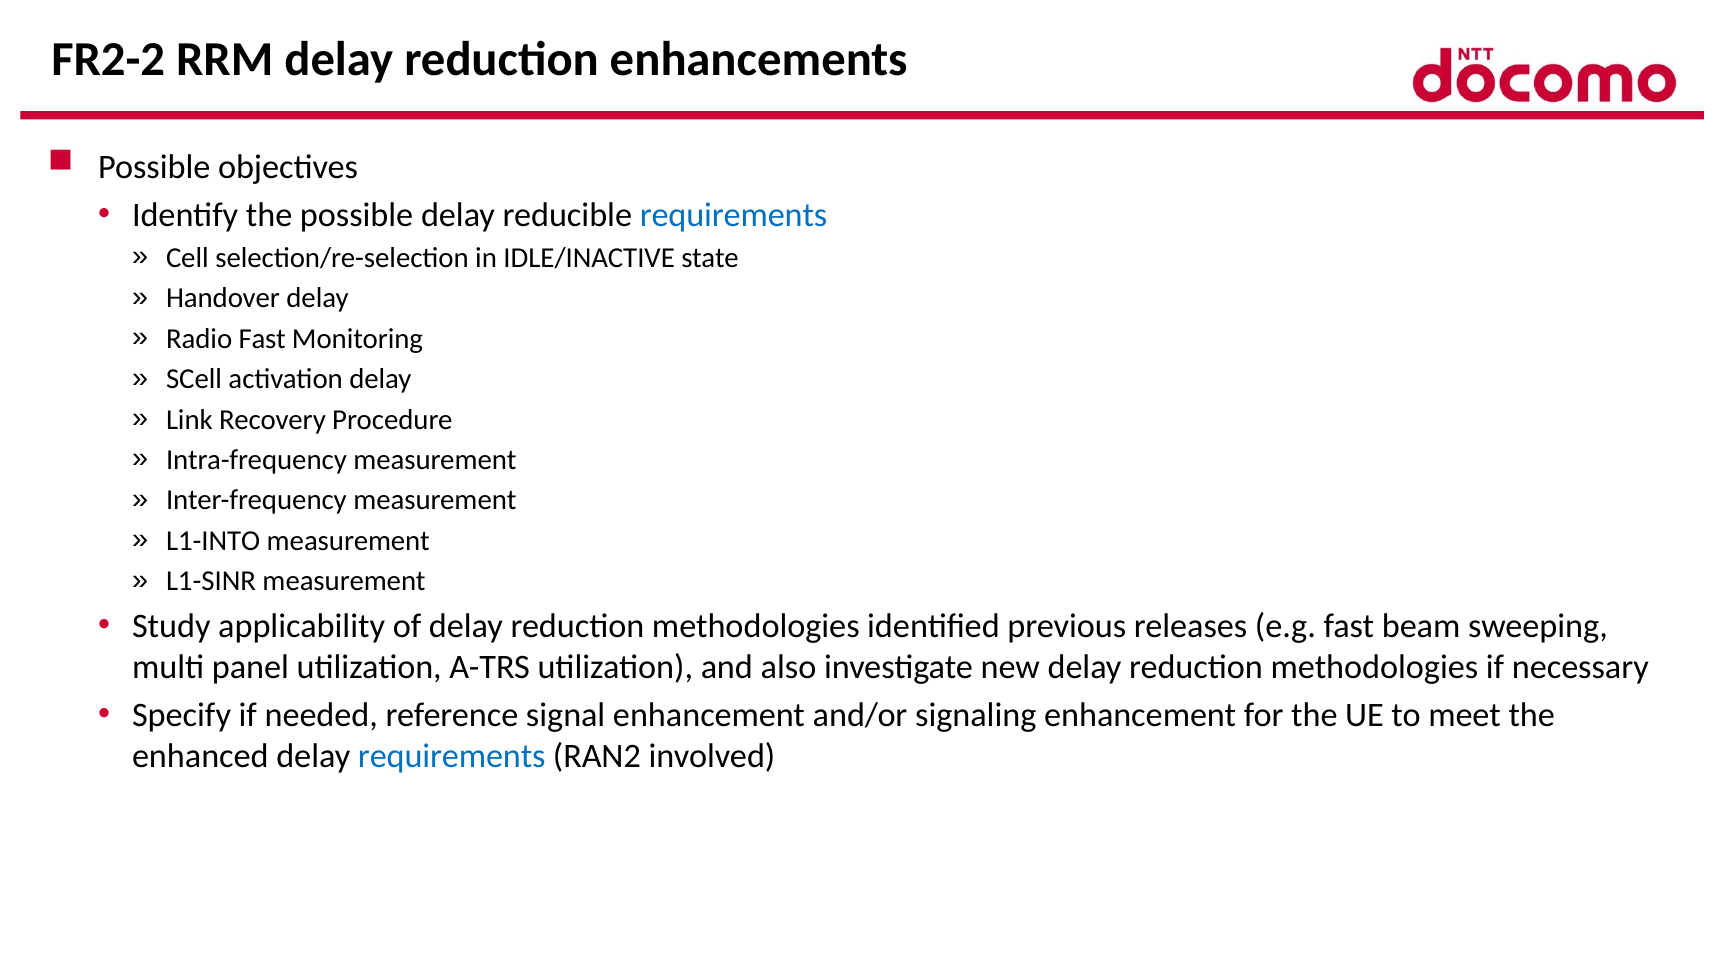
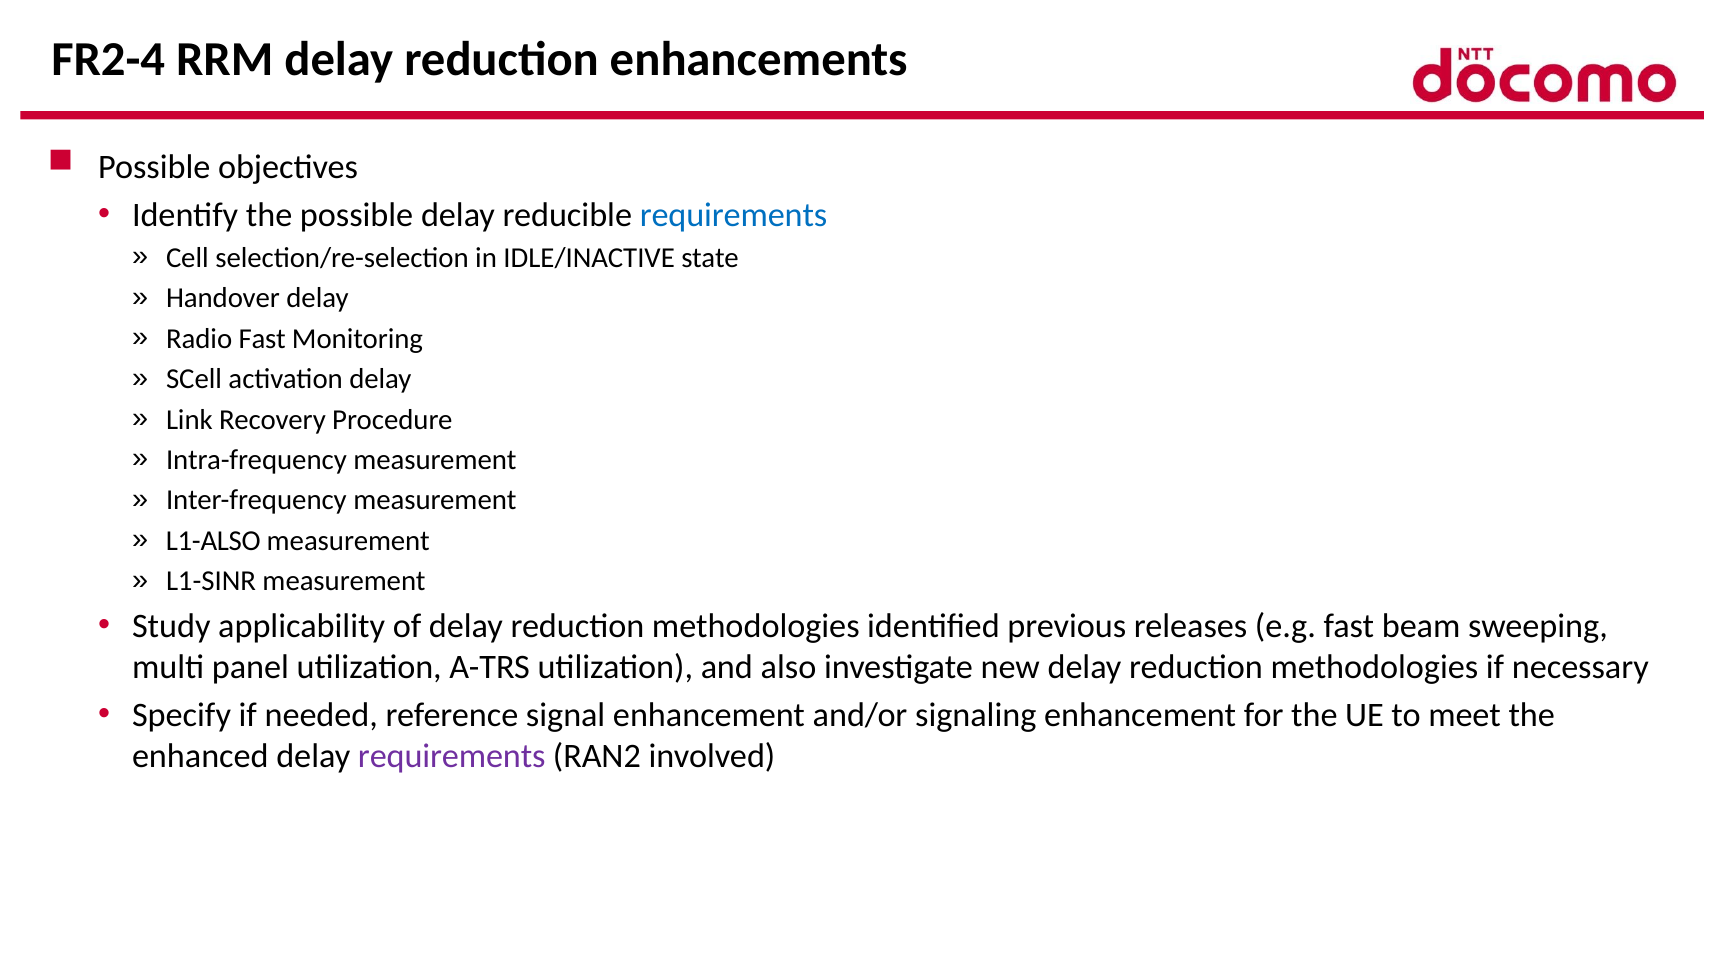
FR2-2: FR2-2 -> FR2-4 (108, 60)
L1-INTO: L1-INTO -> L1-ALSO (213, 541)
requirements colour: blue -> purple (452, 756)
